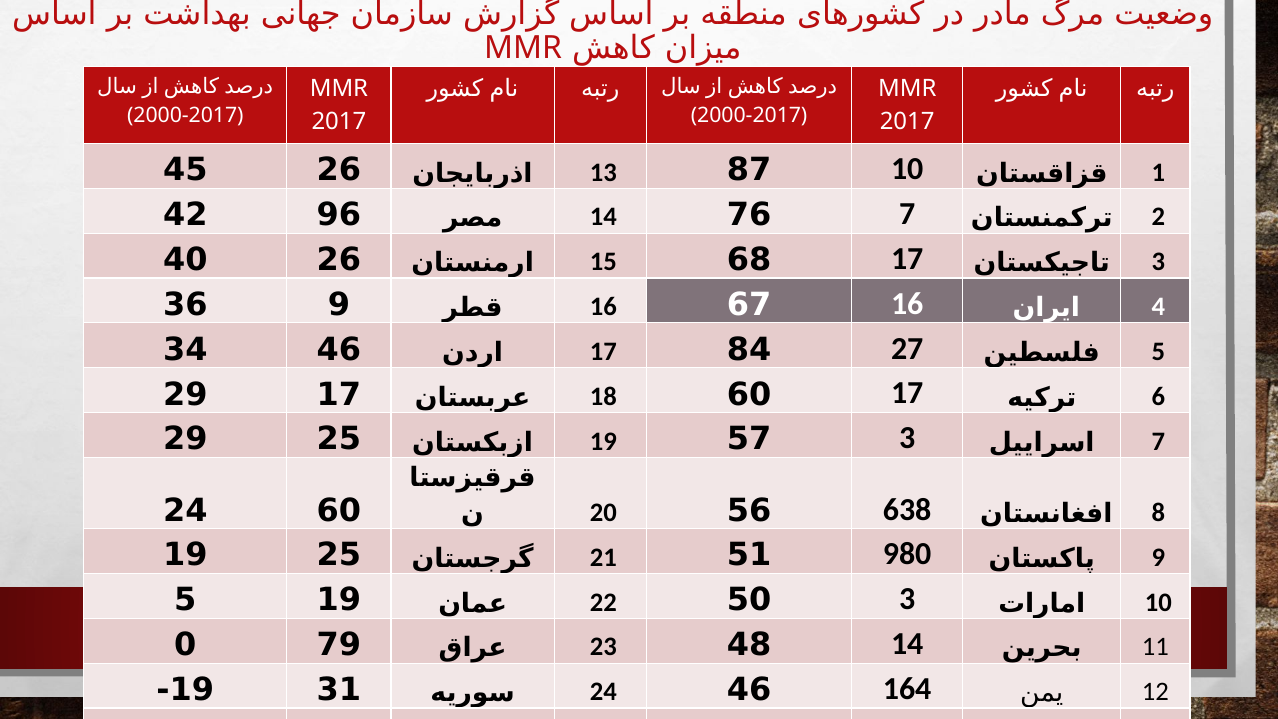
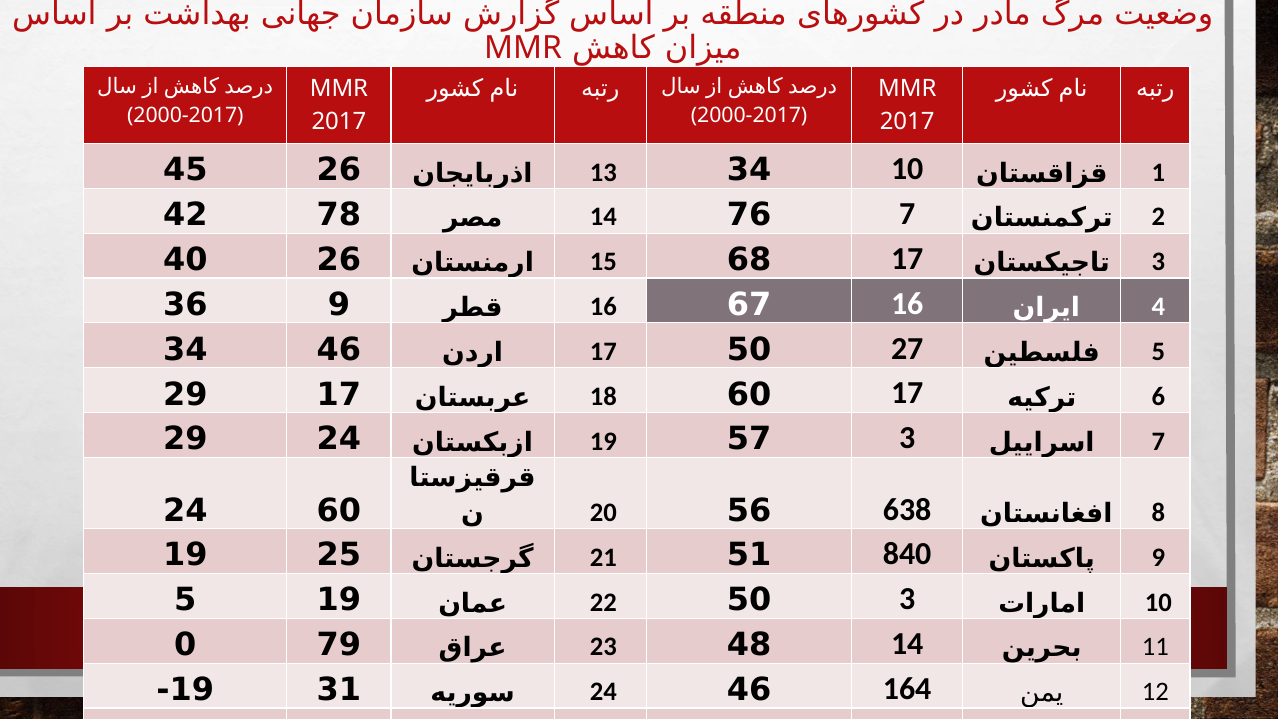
13 87: 87 -> 34 (749, 170)
96: 96 -> 78 (339, 215)
17 84: 84 -> 50 (749, 350)
29 25: 25 -> 24 (339, 439)
980: 980 -> 840 (907, 554)
